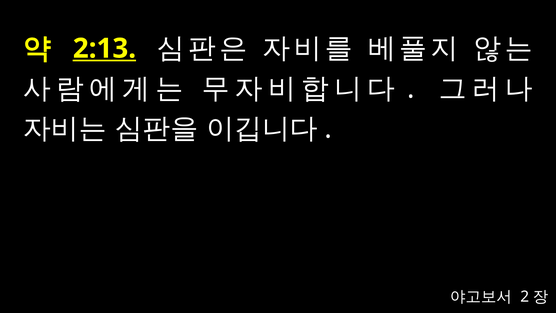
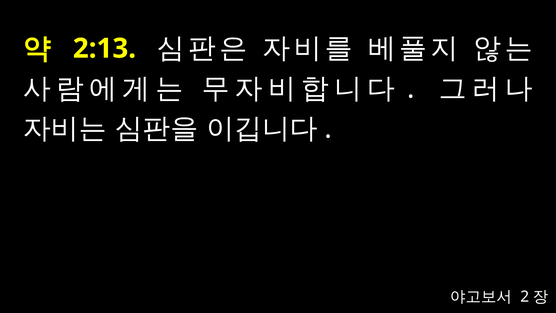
2:13 underline: present -> none (104, 48)
